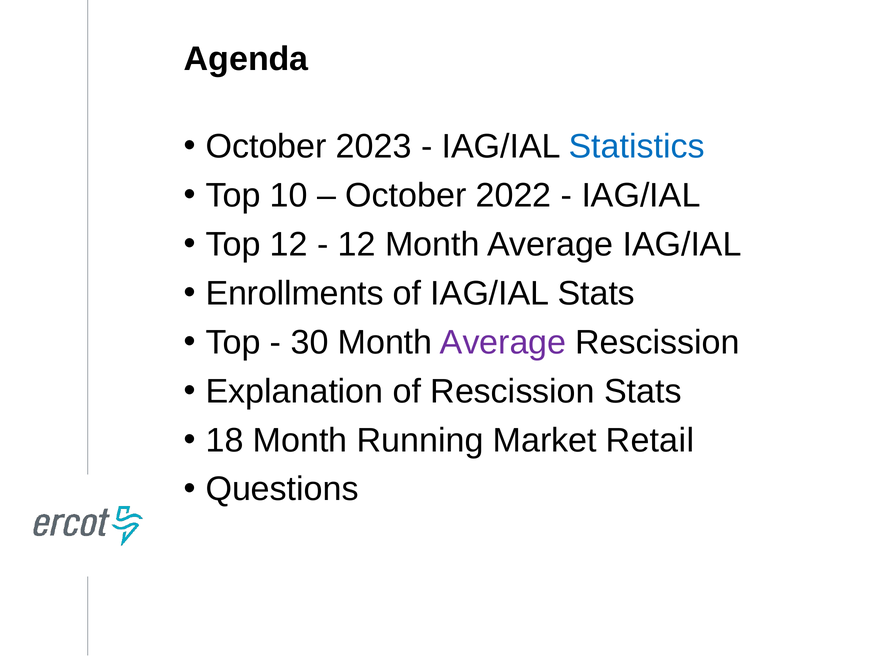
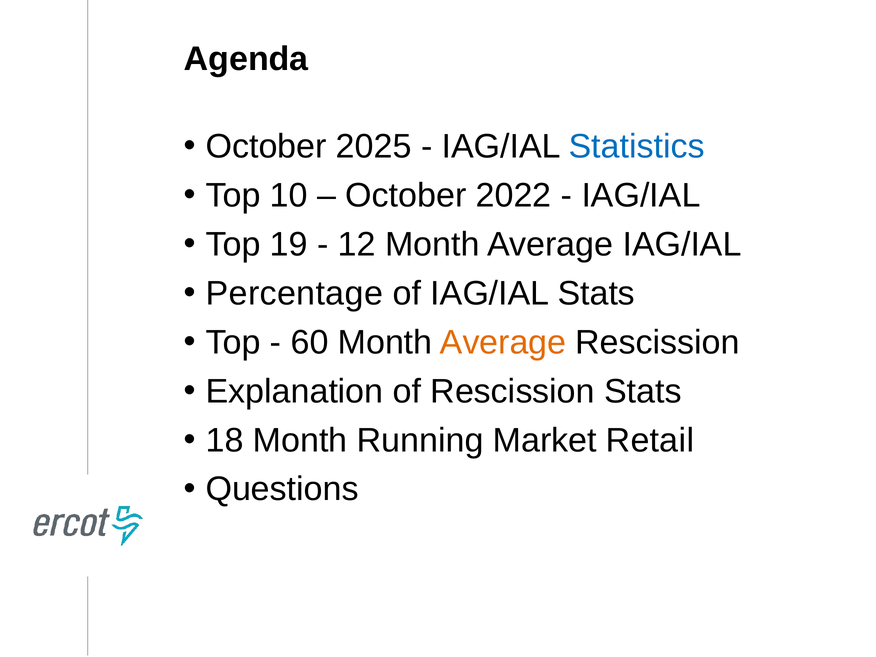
2023: 2023 -> 2025 (374, 146)
Top 12: 12 -> 19 (289, 244)
Enrollments: Enrollments -> Percentage (294, 293)
30: 30 -> 60 (310, 342)
Average colour: purple -> orange (503, 342)
